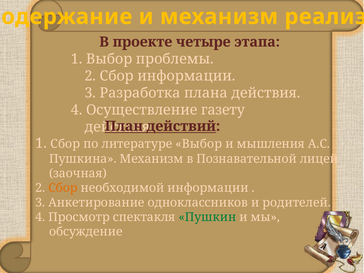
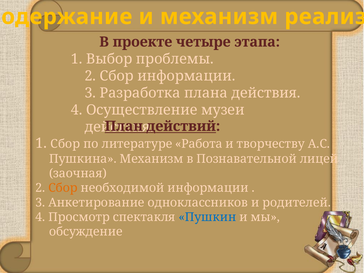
газету: газету -> музеи (223, 110)
литературе Выбор: Выбор -> Работа (199, 144)
мышления: мышления -> творчеству (271, 144)
Пушкин colour: green -> blue (207, 217)
